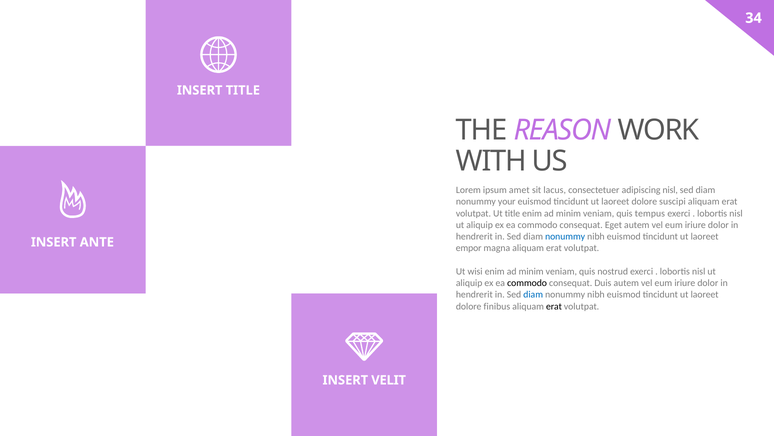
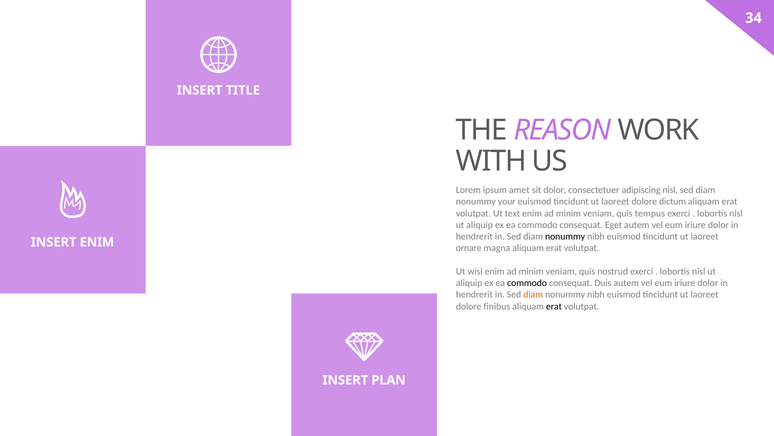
sit lacus: lacus -> dolor (555, 190)
suscipi: suscipi -> dictum (673, 201)
Ut title: title -> text (512, 213)
nonummy colour: blue -> black (565, 236)
INSERT ANTE: ANTE -> ENIM (97, 242)
empor: empor -> ornare (469, 248)
diam colour: blue -> orange (533, 294)
VELIT: VELIT -> PLAN (389, 380)
